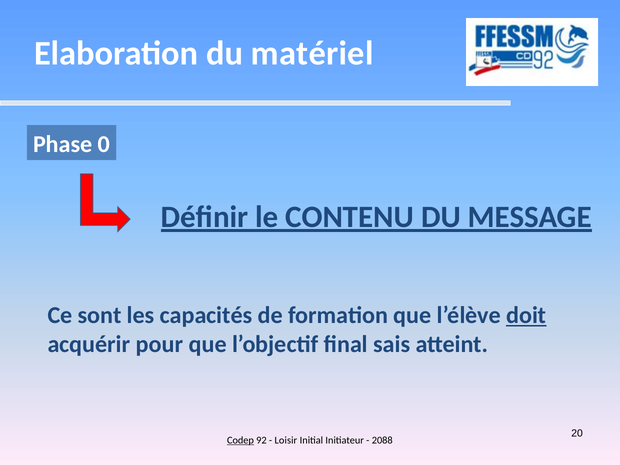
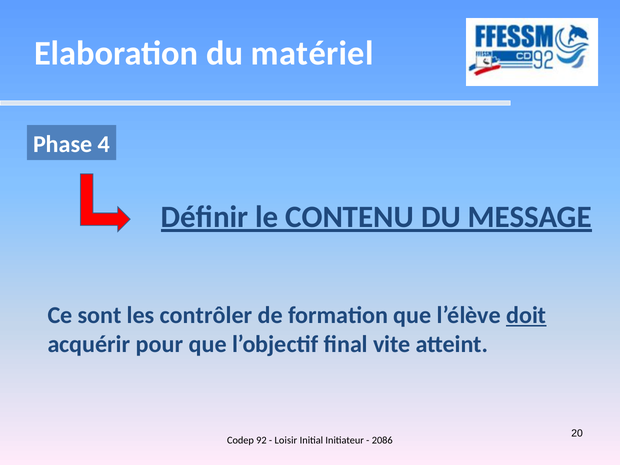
0: 0 -> 4 (104, 144)
capacités: capacités -> contrôler (206, 315)
sais: sais -> vite (392, 344)
Codep underline: present -> none (240, 440)
2088: 2088 -> 2086 (382, 440)
